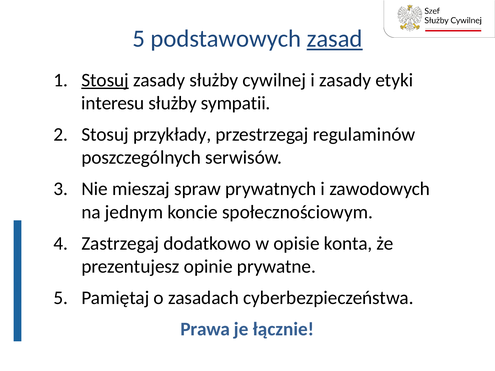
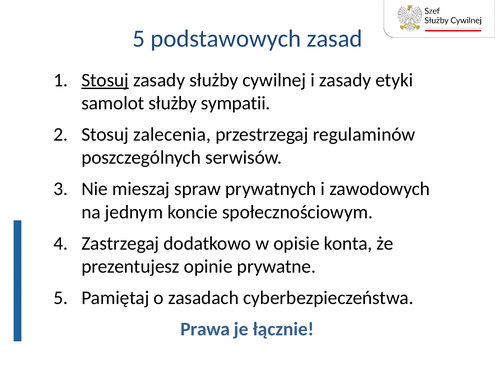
zasad underline: present -> none (335, 39)
interesu: interesu -> samolot (113, 103)
przykłady: przykłady -> zalecenia (172, 135)
